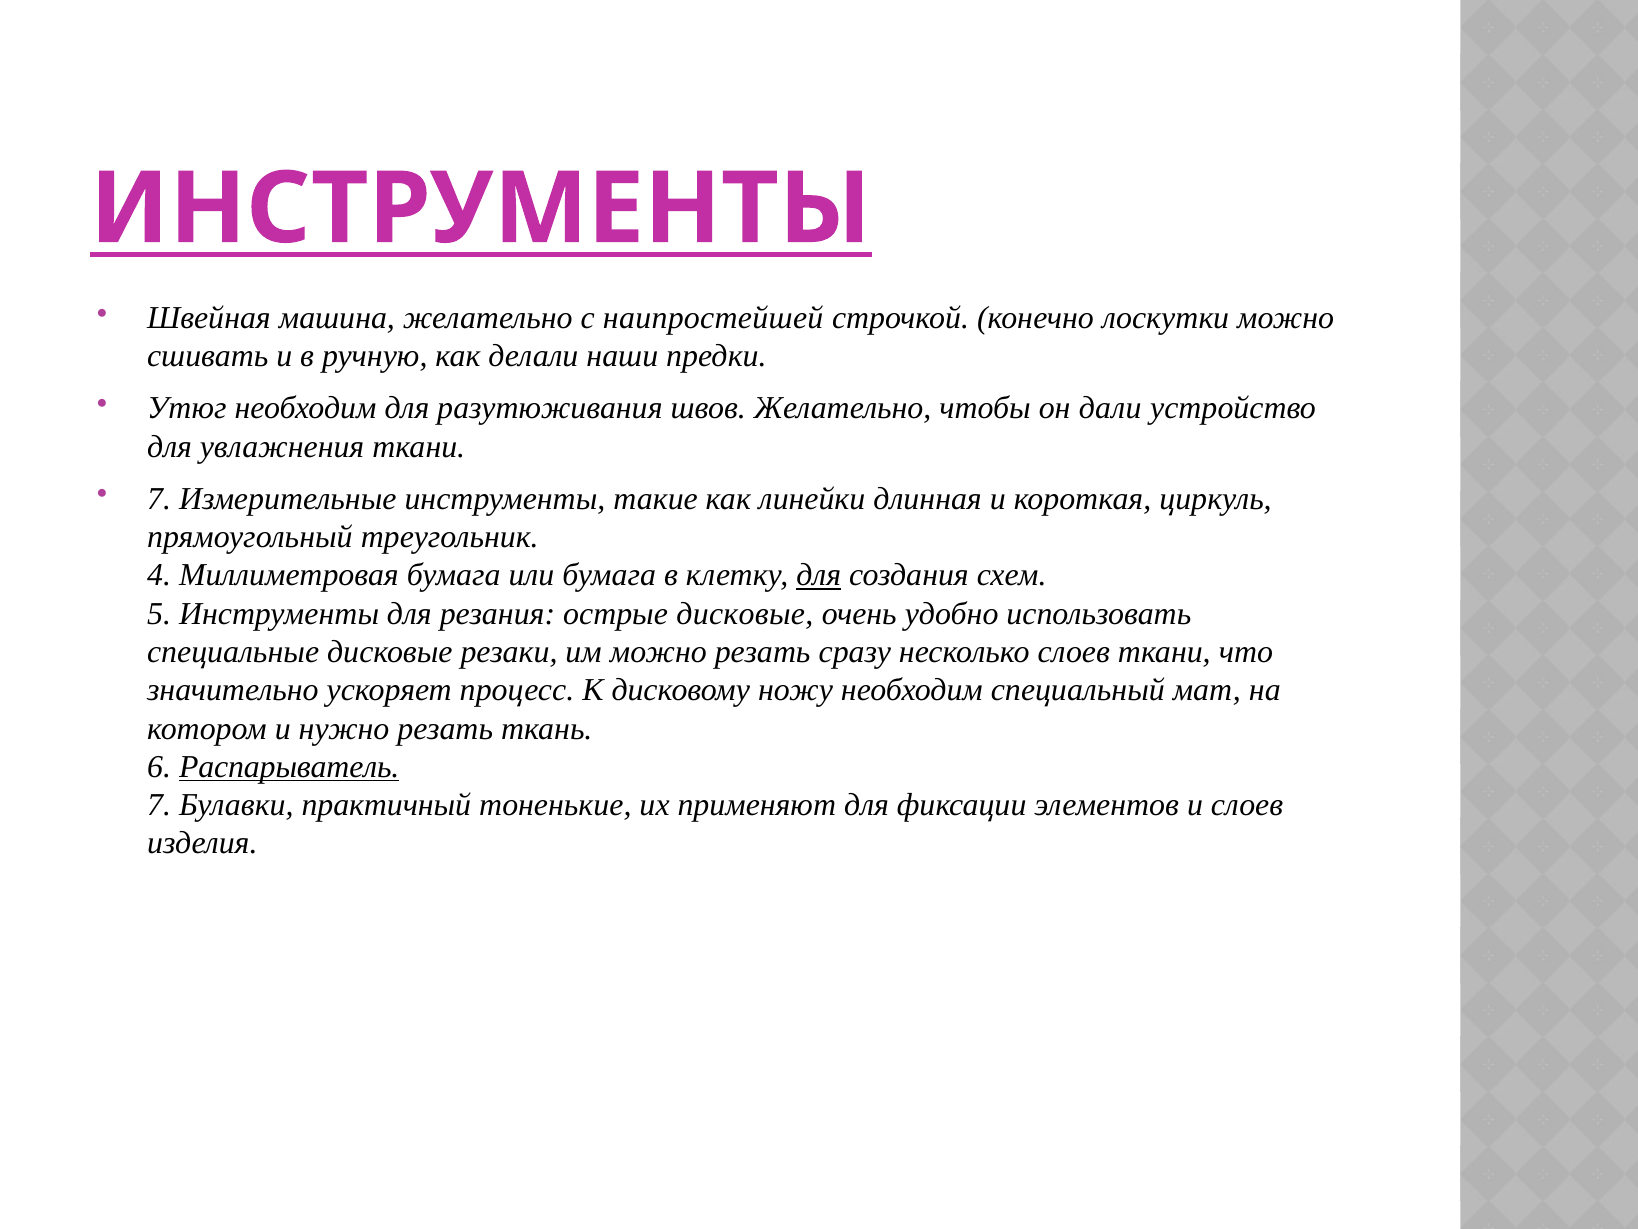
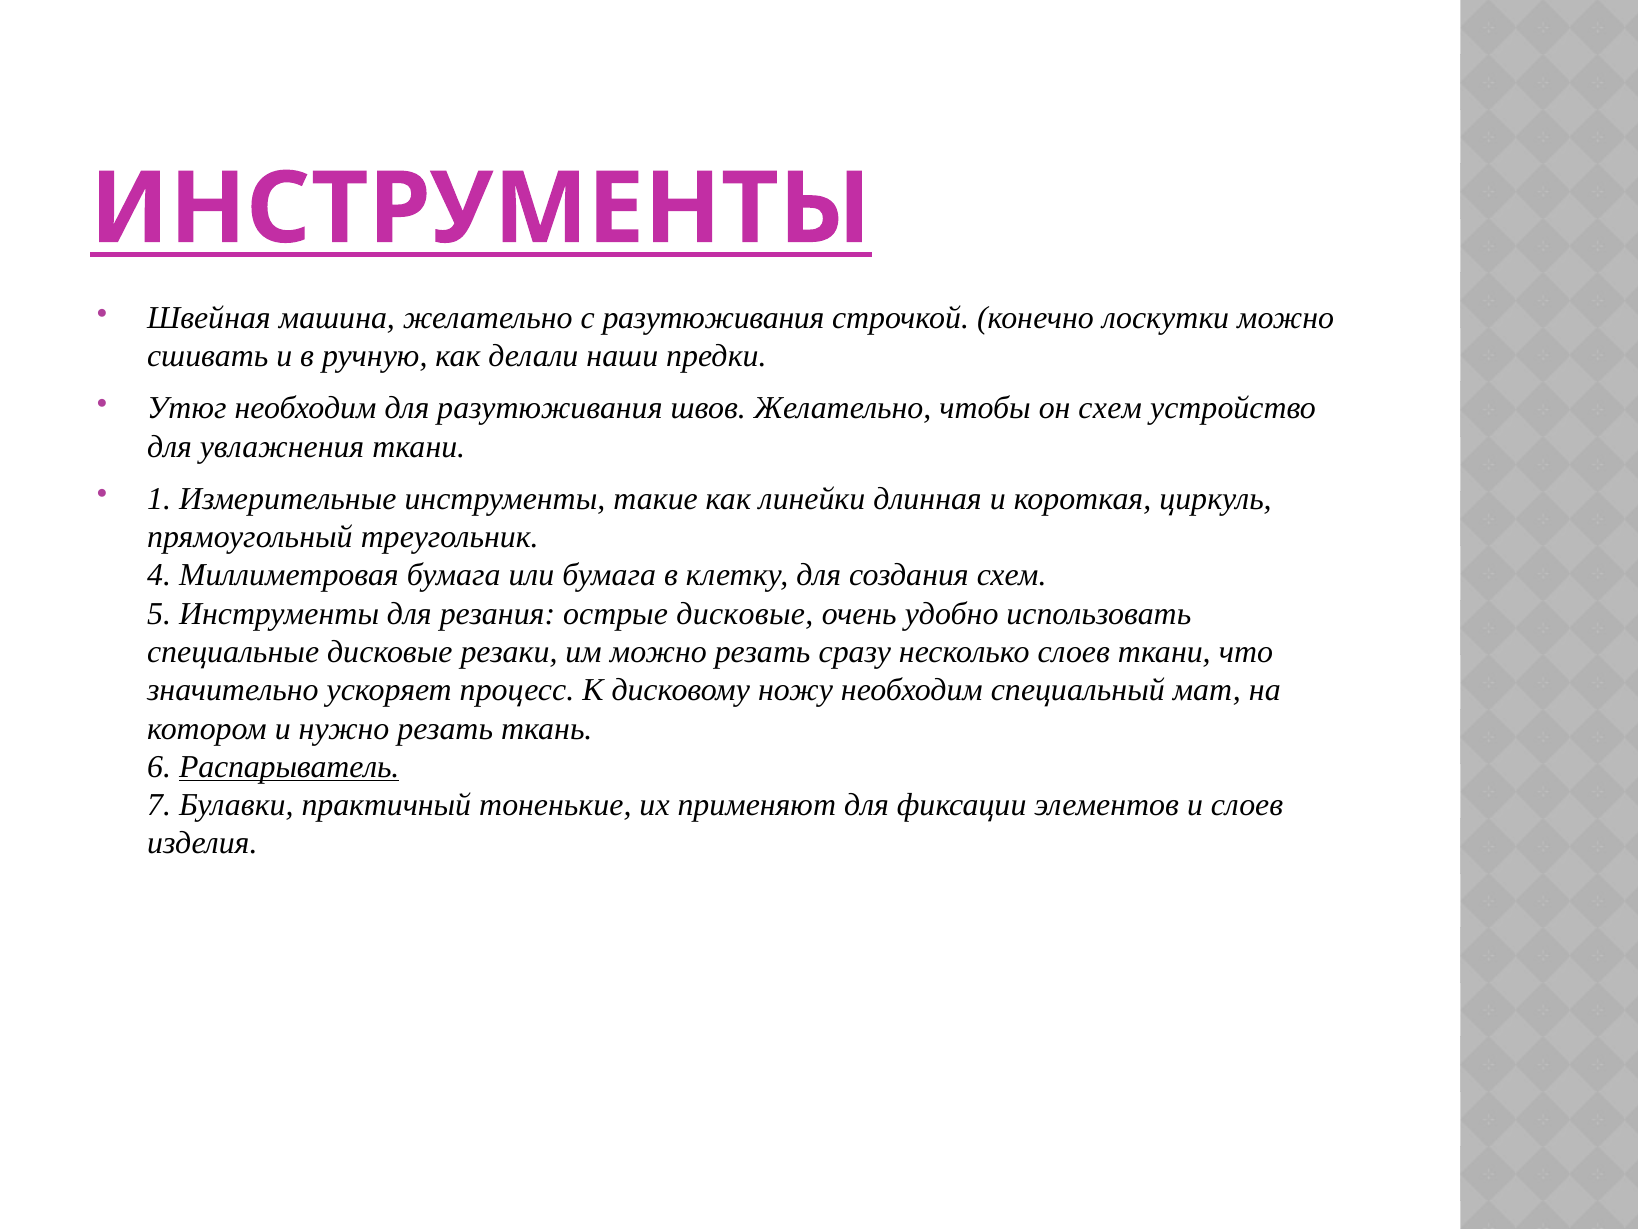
с наипростейшей: наипростейшей -> разутюживания (713, 318)
он дали: дали -> схем (1110, 408)
7: 7 -> 1 (159, 498)
для underline: present -> none (819, 575)
